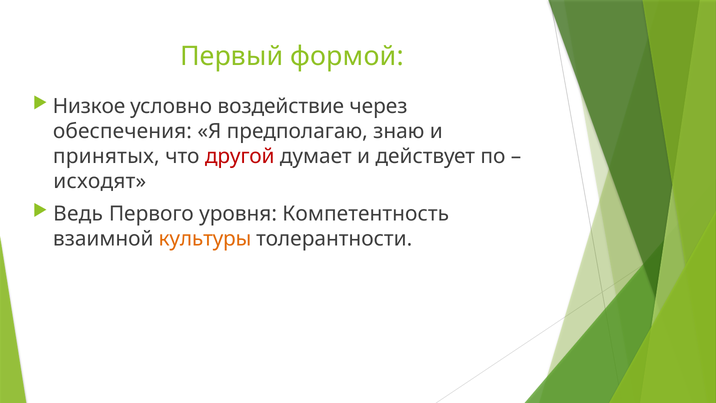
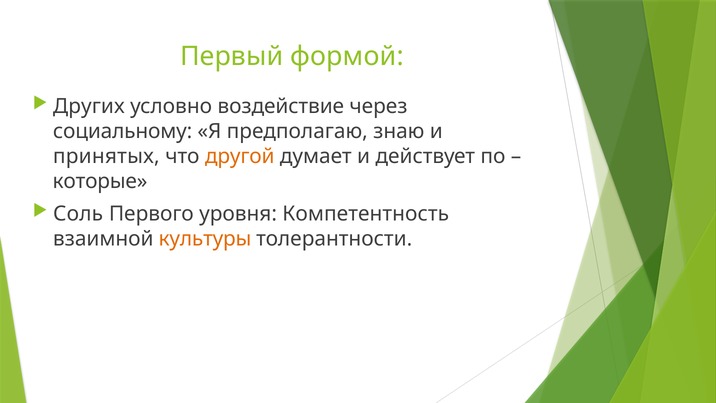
Низкое: Низкое -> Других (89, 106)
обеспечения: обеспечения -> социальному (123, 131)
другой colour: red -> orange (240, 156)
исходят: исходят -> которые (100, 181)
Ведь: Ведь -> Соль (78, 214)
